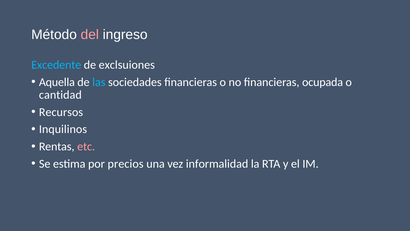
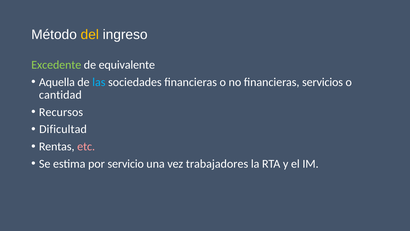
del colour: pink -> yellow (90, 34)
Excedente colour: light blue -> light green (56, 65)
exclsuiones: exclsuiones -> equivalente (127, 65)
ocupada: ocupada -> servicios (323, 82)
Inquilinos: Inquilinos -> Dificultad (63, 129)
precios: precios -> servicio (126, 163)
informalidad: informalidad -> trabajadores (217, 163)
